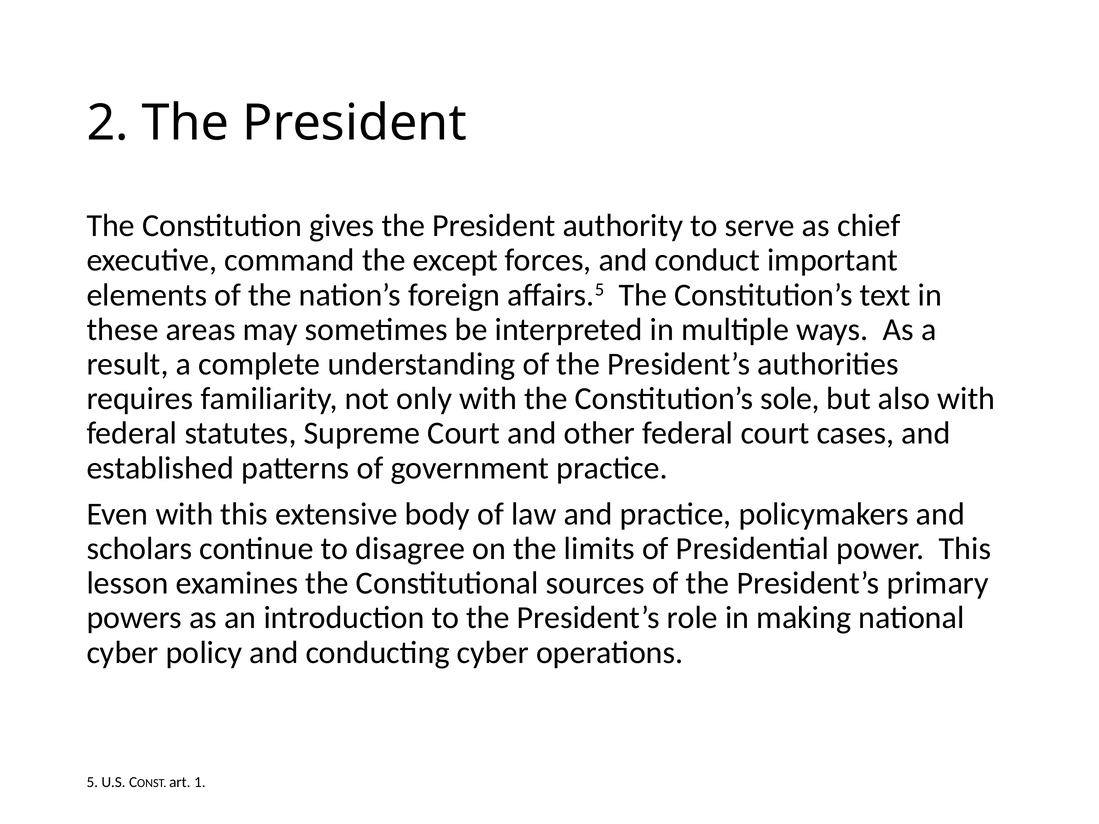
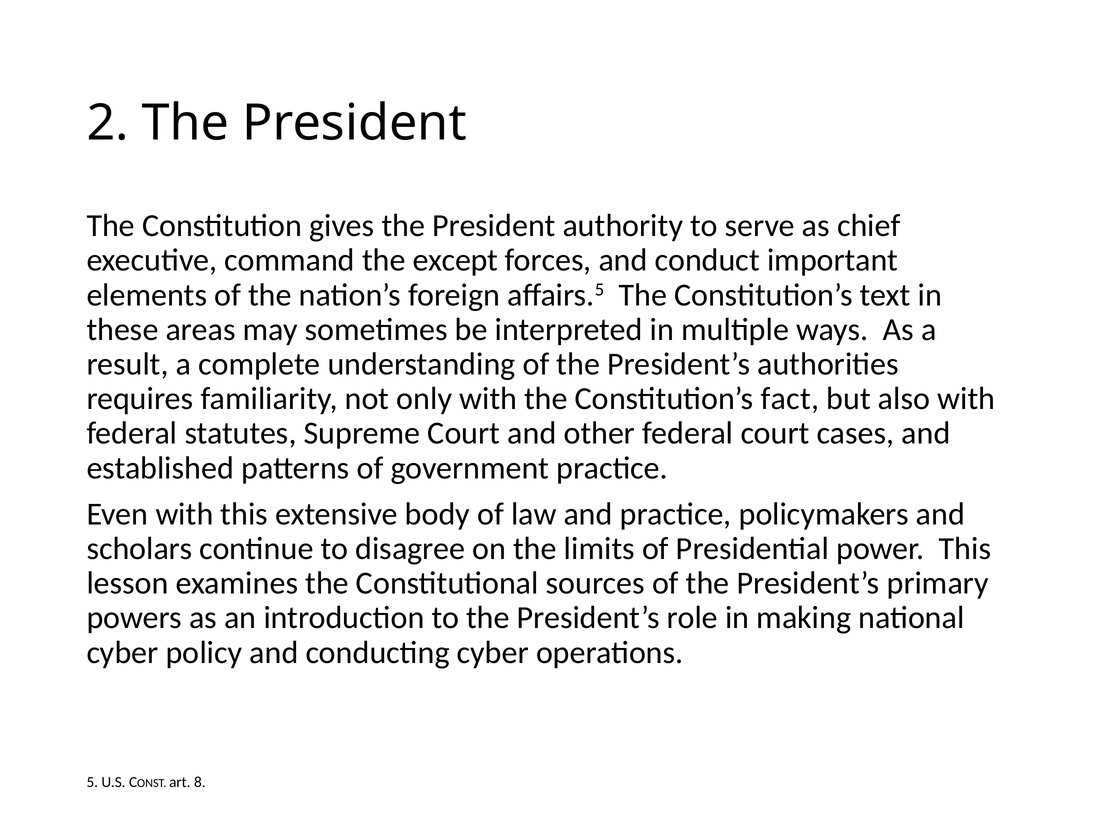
sole: sole -> fact (790, 399)
1: 1 -> 8 (200, 783)
